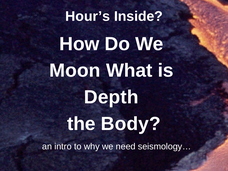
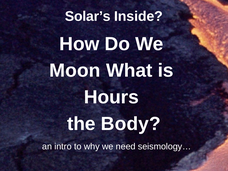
Hour’s: Hour’s -> Solar’s (88, 16)
Depth: Depth -> Hours (111, 97)
